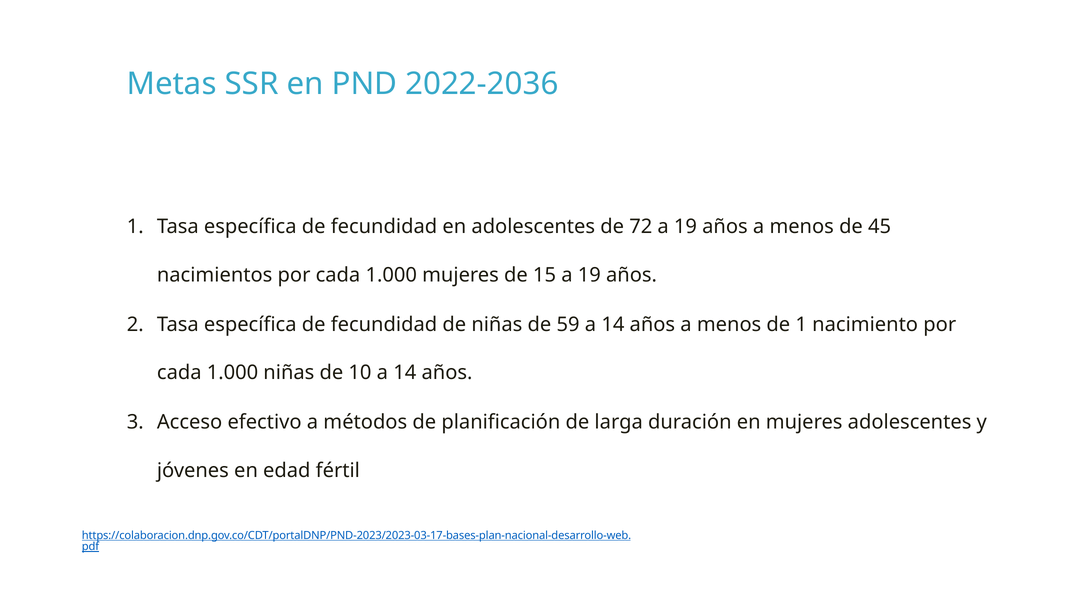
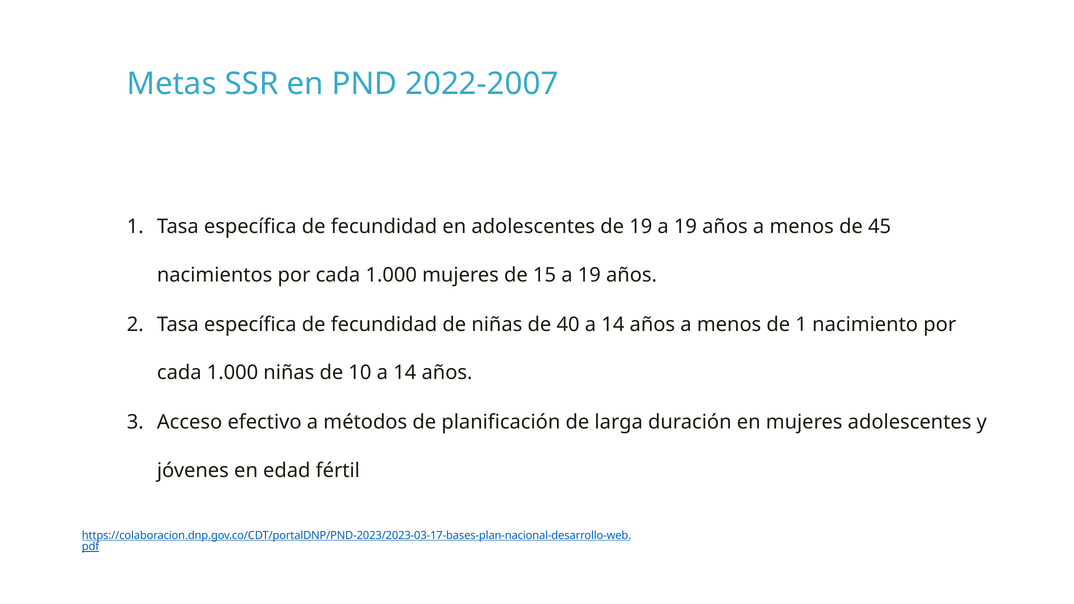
2022-2036: 2022-2036 -> 2022-2007 (482, 84)
de 72: 72 -> 19 (641, 227)
59: 59 -> 40 (568, 324)
